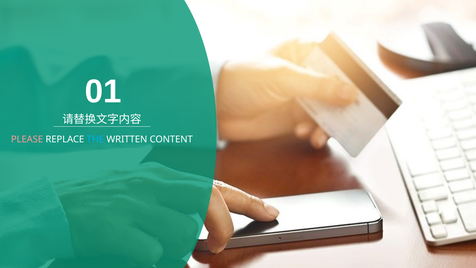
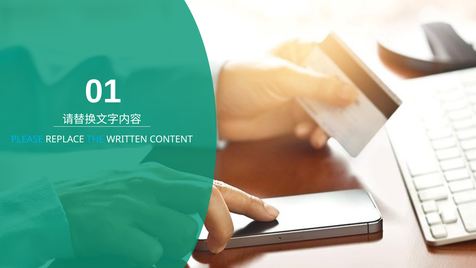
PLEASE colour: pink -> light blue (27, 139)
